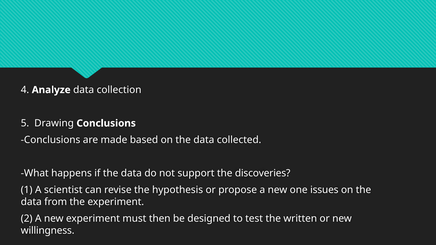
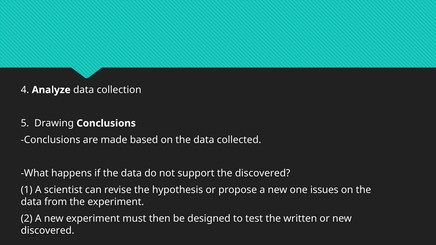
the discoveries: discoveries -> discovered (263, 174)
willingness: willingness -> discovered (48, 231)
